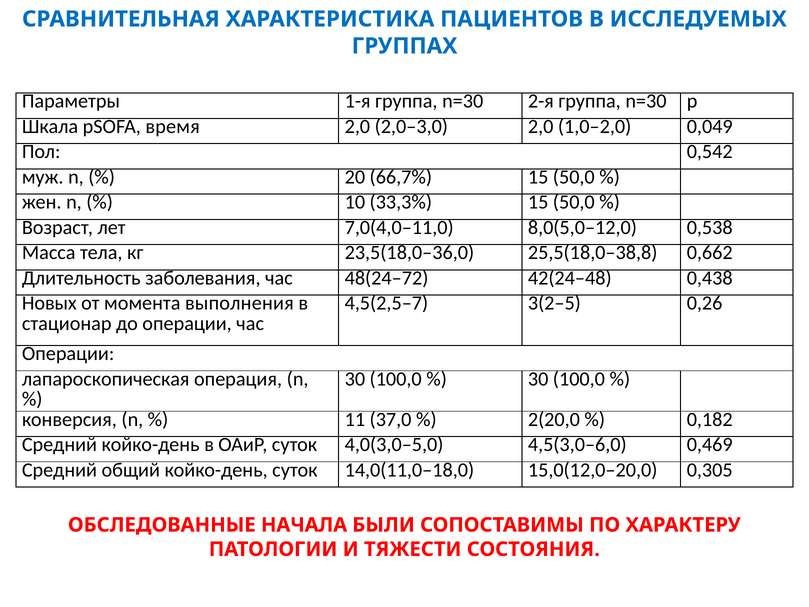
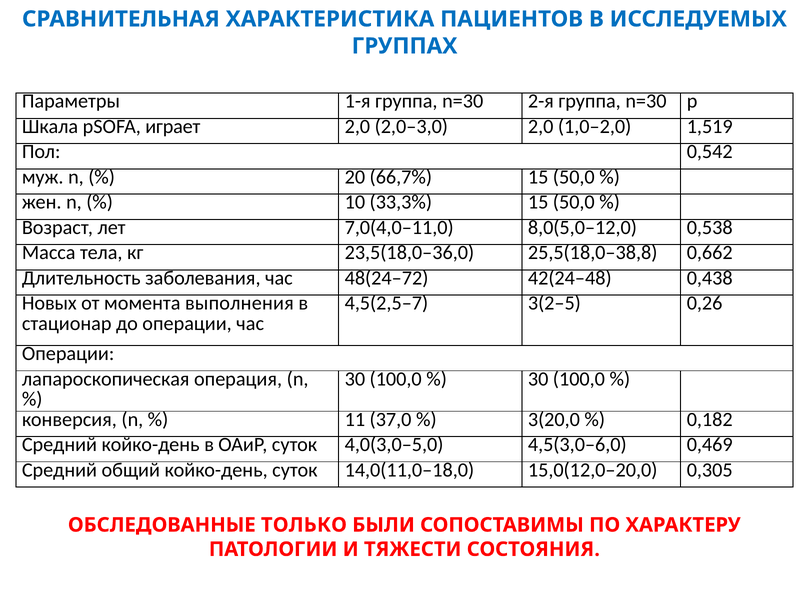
время: время -> играет (173, 126)
0,049: 0,049 -> 1,519 (710, 126)
2(20,0: 2(20,0 -> 3(20,0 (554, 419)
НАЧАЛА: НАЧАЛА -> ТОЛЬКО (304, 525)
